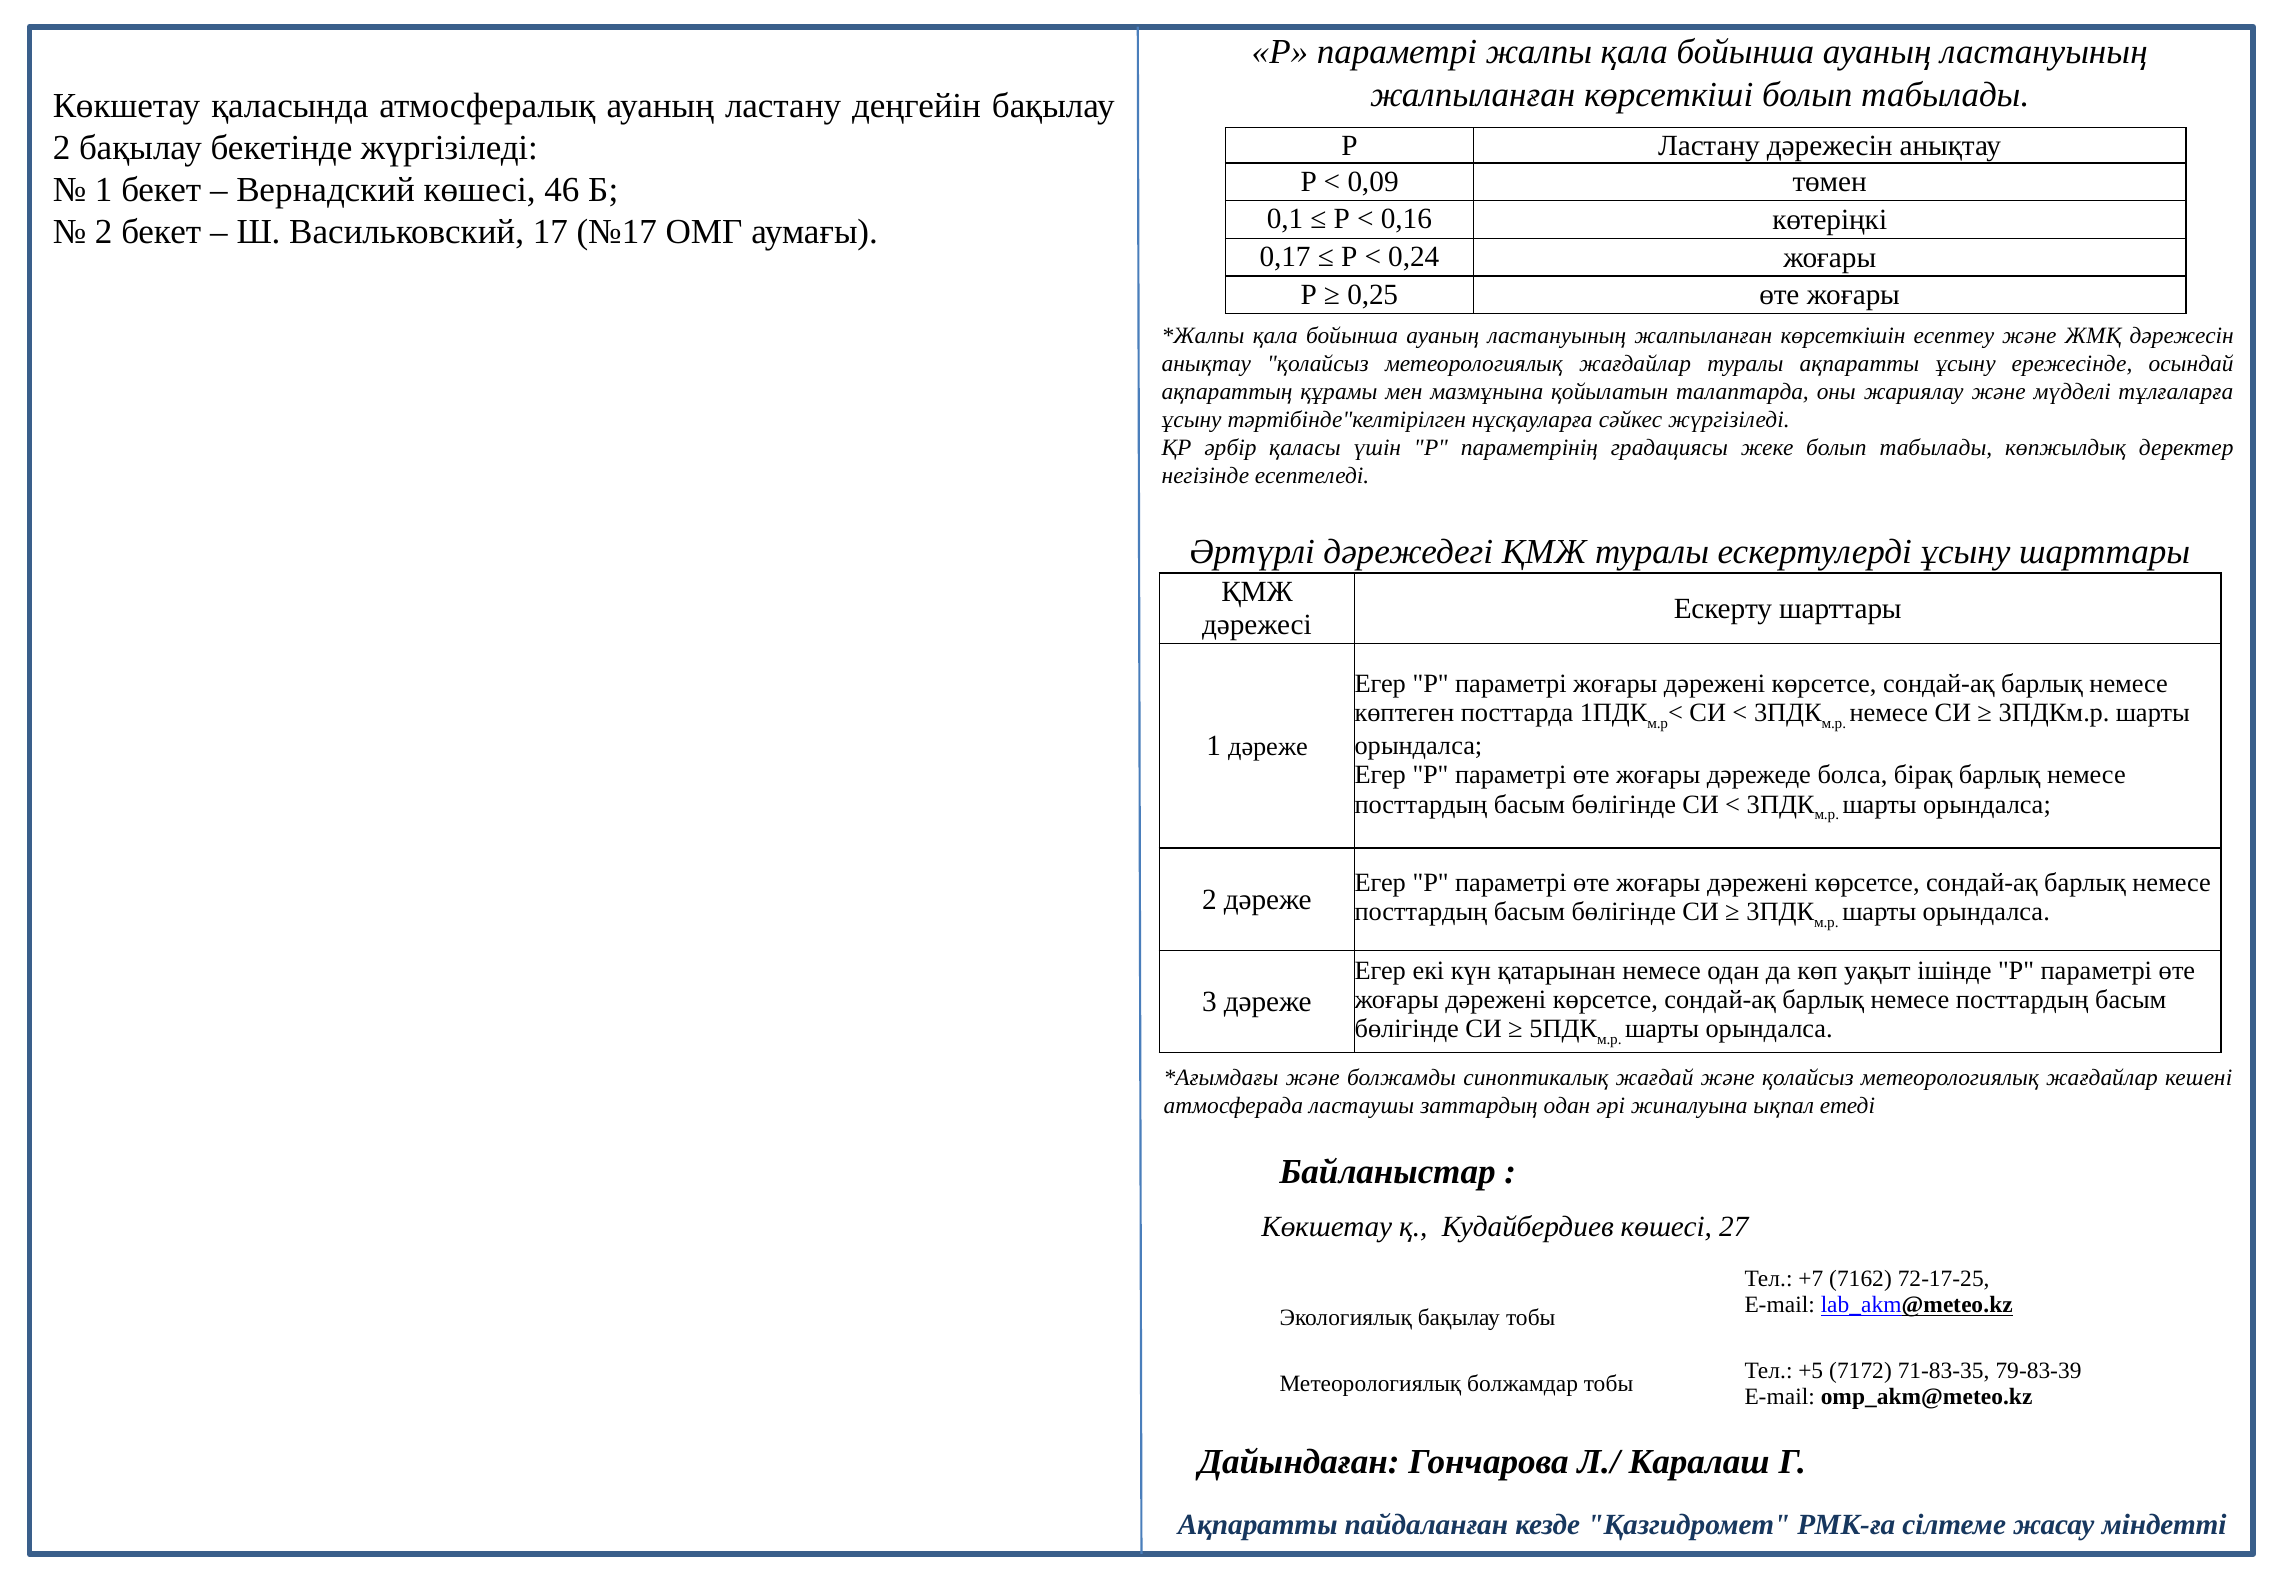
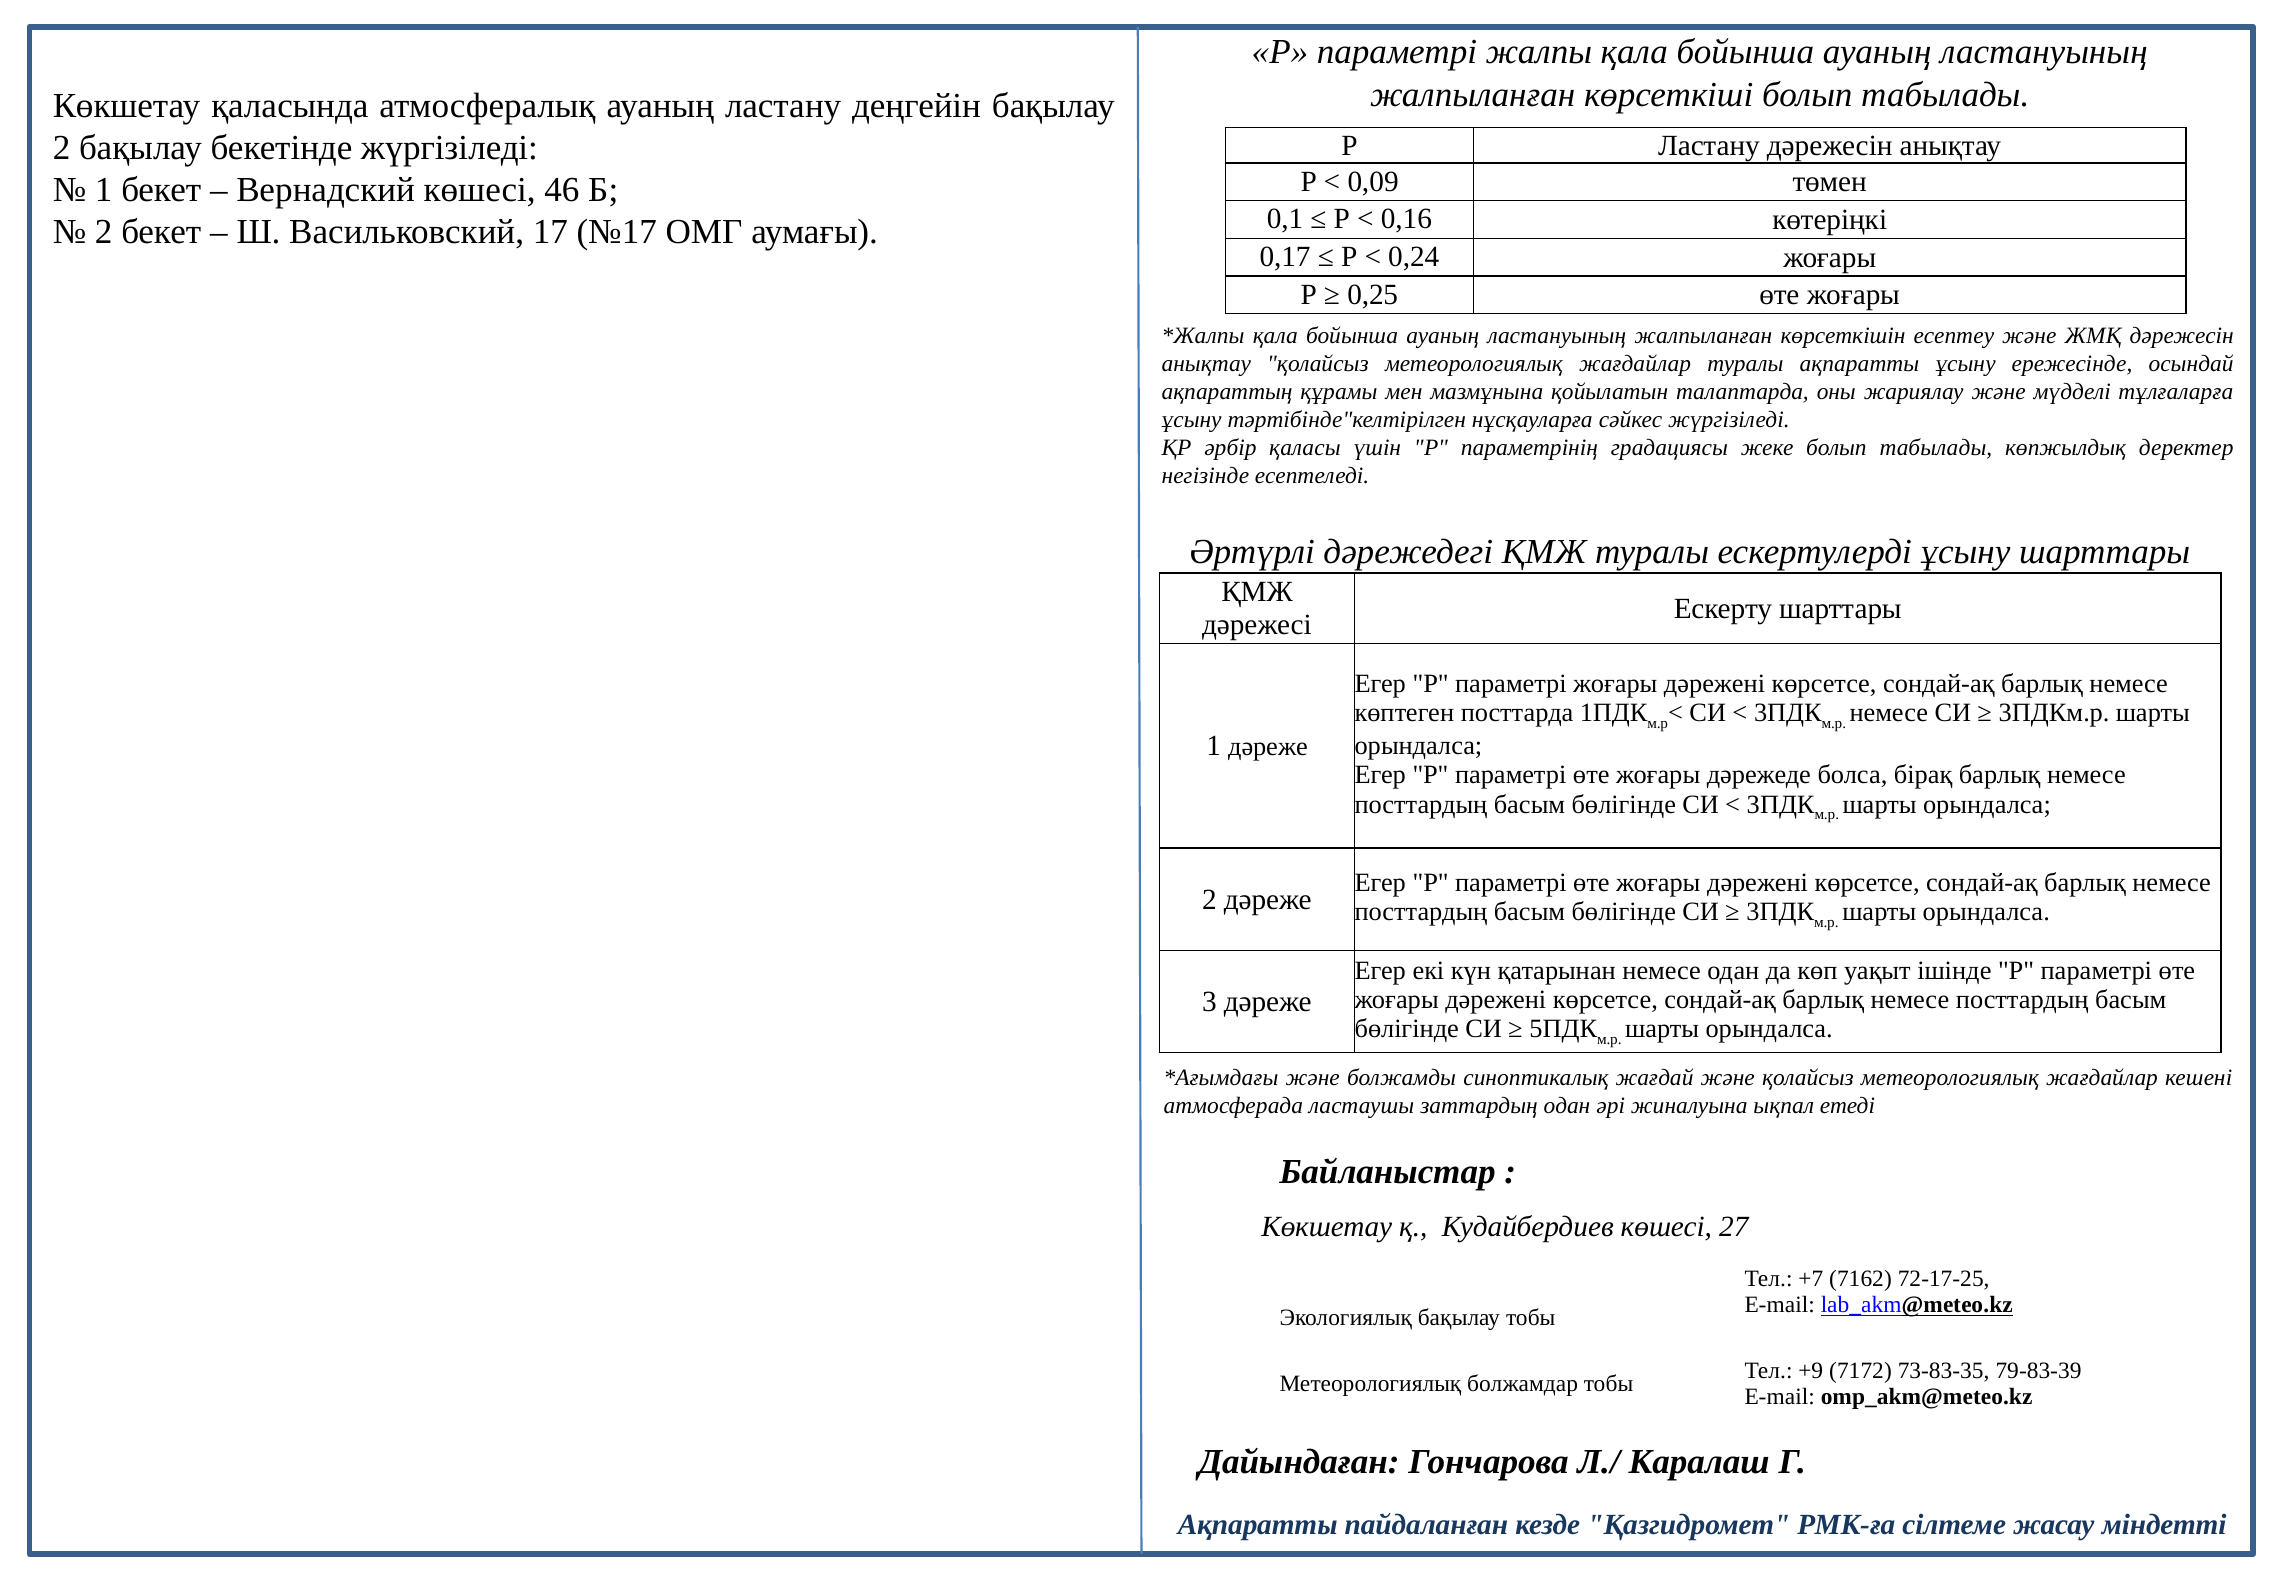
+5: +5 -> +9 (1811, 1370)
71-83-35: 71-83-35 -> 73-83-35 (1944, 1370)
